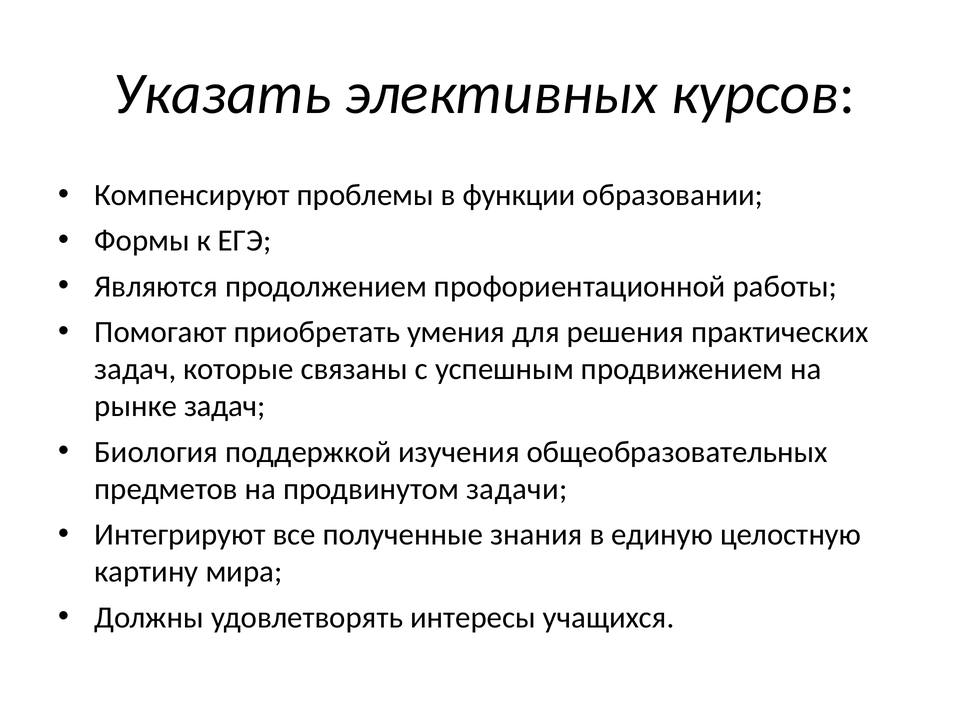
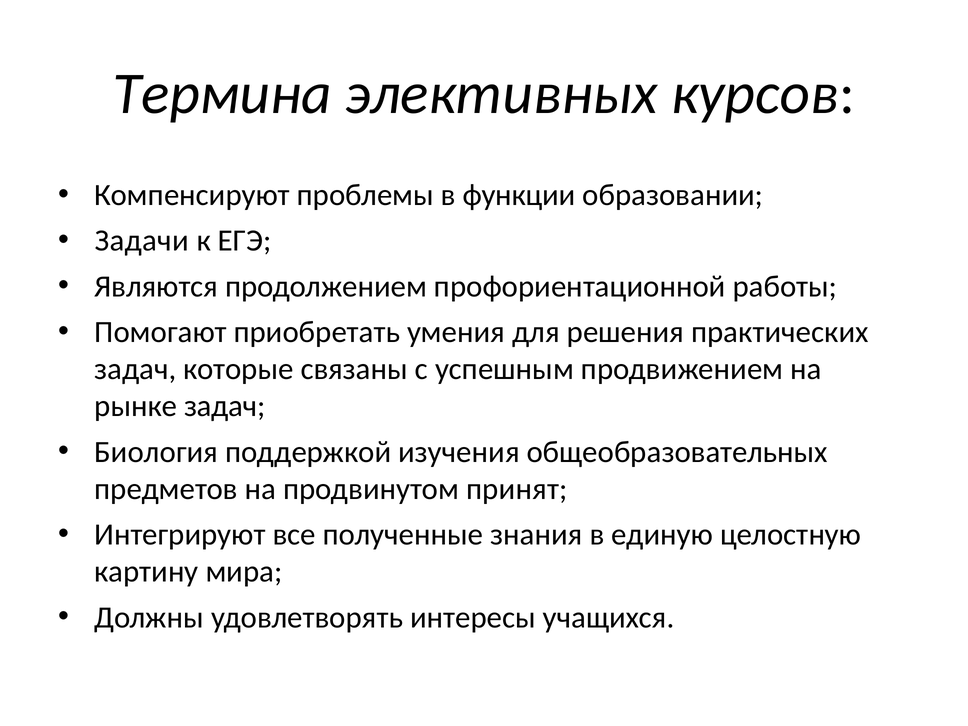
Указать: Указать -> Термина (222, 94)
Формы: Формы -> Задачи (142, 241)
задачи: задачи -> принят (517, 489)
